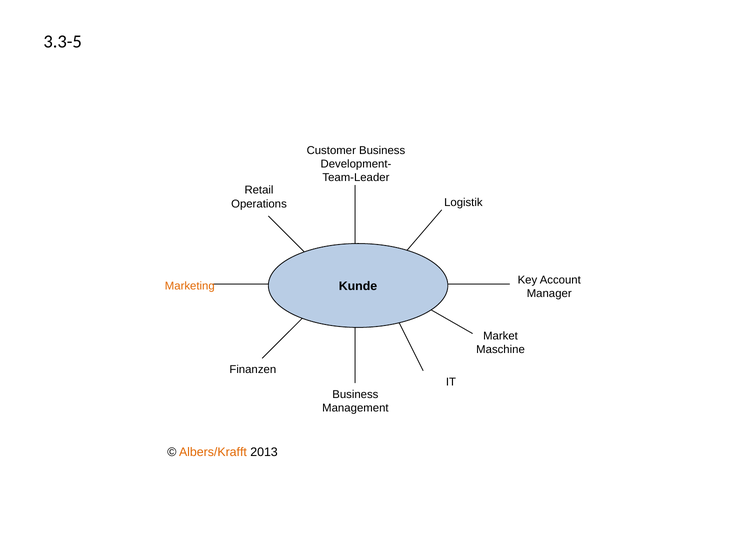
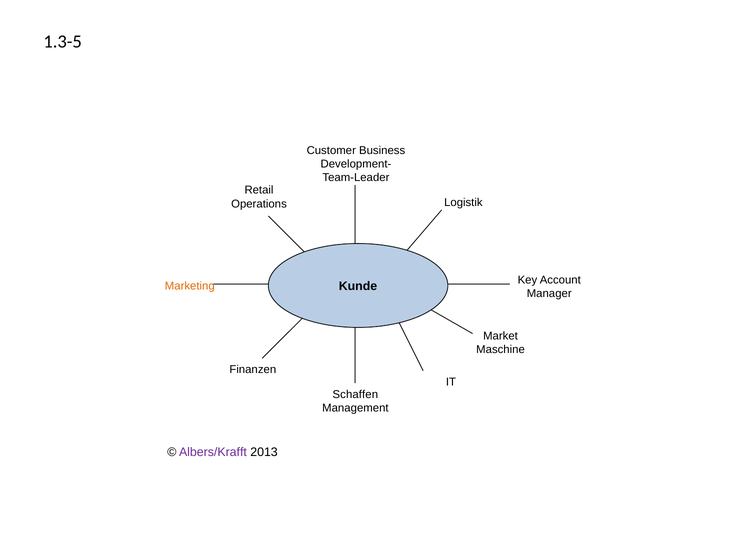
3.3-5: 3.3-5 -> 1.3-5 (63, 42)
Business: Business -> Schaffen (355, 395)
Albers/Krafft colour: orange -> purple (213, 453)
